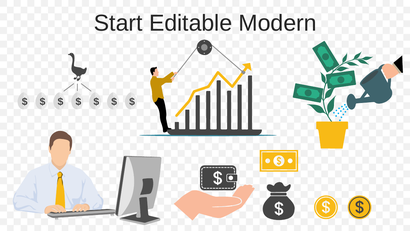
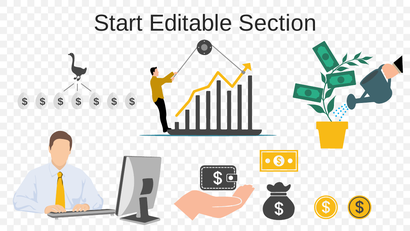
Modern: Modern -> Section (278, 23)
